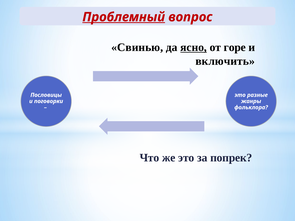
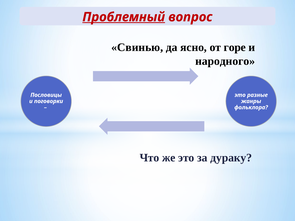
ясно underline: present -> none (194, 47)
включить: включить -> народного (225, 61)
попрек: попрек -> дураку (231, 158)
